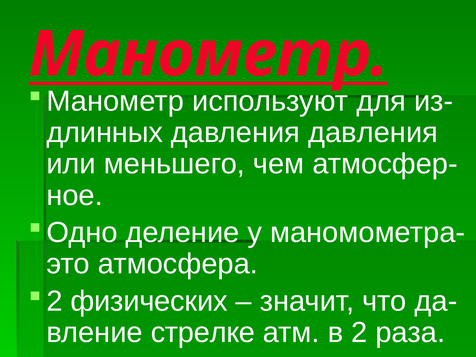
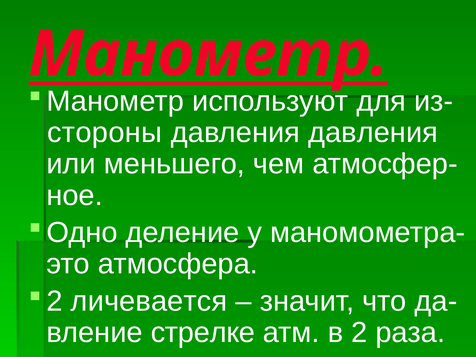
длинных: длинных -> стороны (105, 133)
физических: физических -> личевается (149, 301)
